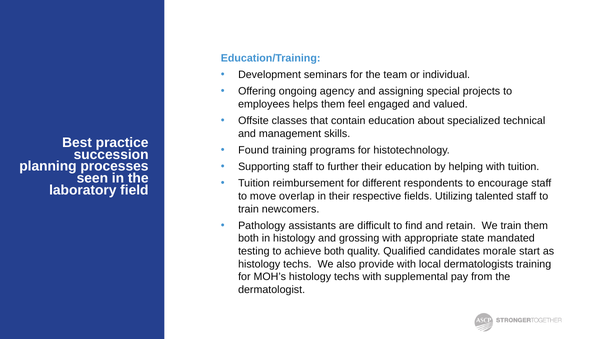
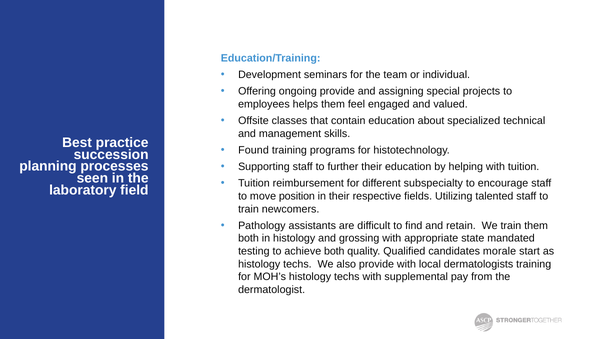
ongoing agency: agency -> provide (337, 91)
respondents: respondents -> subspecialty (433, 183)
overlap: overlap -> position (297, 196)
